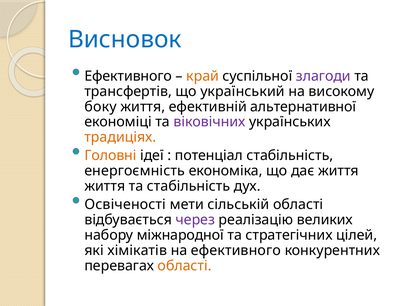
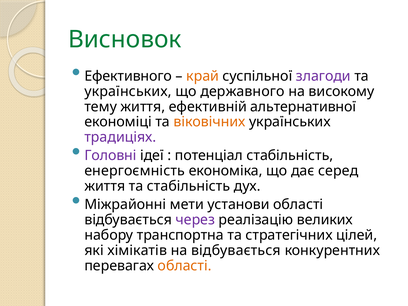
Висновок colour: blue -> green (125, 39)
трансфертів: трансфертів -> українських (128, 91)
український: український -> державного (243, 91)
боку: боку -> тему (101, 107)
віковічних colour: purple -> orange (209, 122)
традиціях colour: orange -> purple (120, 137)
Головні colour: orange -> purple (110, 156)
дає життя: життя -> серед (338, 171)
Освіченості: Освіченості -> Міжрайонні (125, 205)
сільській: сільській -> установи (238, 205)
міжнародної: міжнародної -> транспортна (180, 235)
на ефективного: ефективного -> відбувається (236, 250)
